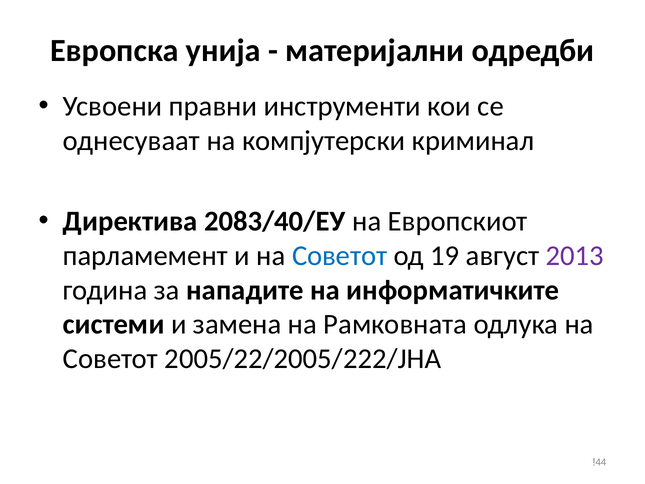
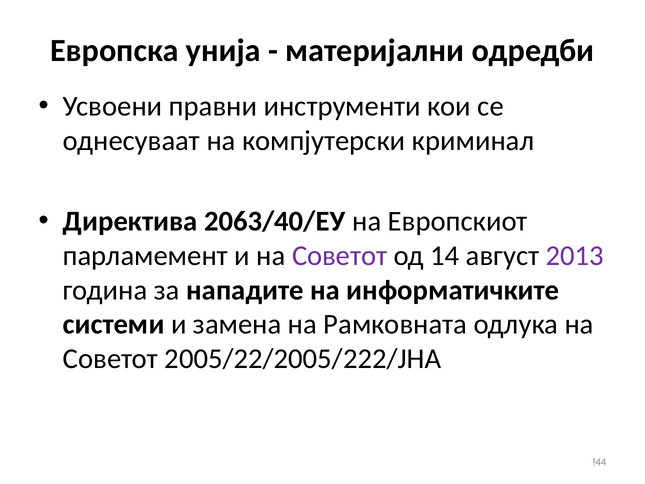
2083/40/ЕУ: 2083/40/ЕУ -> 2063/40/ЕУ (275, 221)
Советот colour: blue -> purple (340, 256)
19: 19 -> 14 (445, 256)
